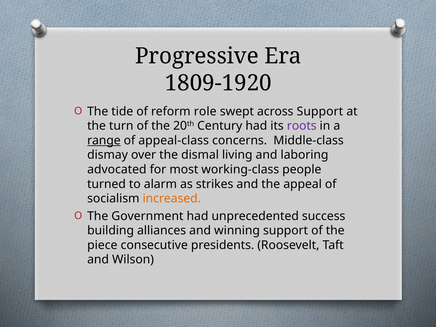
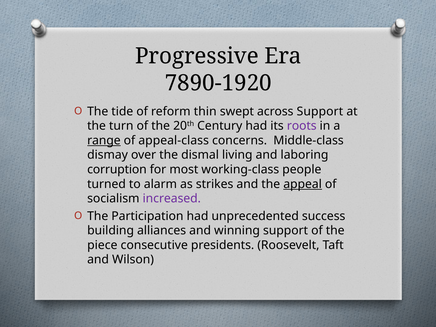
1809-1920: 1809-1920 -> 7890-1920 (218, 83)
role: role -> thin (205, 111)
advocated: advocated -> corruption (117, 170)
appeal underline: none -> present (303, 184)
increased colour: orange -> purple (172, 199)
Government: Government -> Participation (147, 216)
